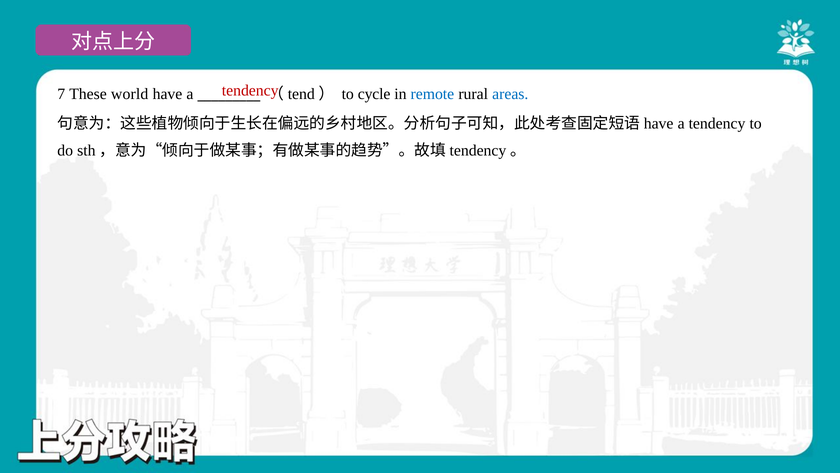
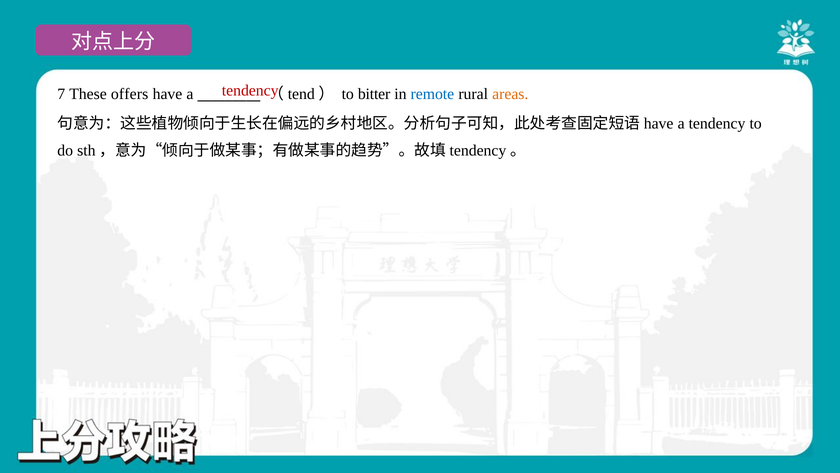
world: world -> offers (130, 94)
cycle: cycle -> bitter (374, 94)
areas colour: blue -> orange (510, 94)
